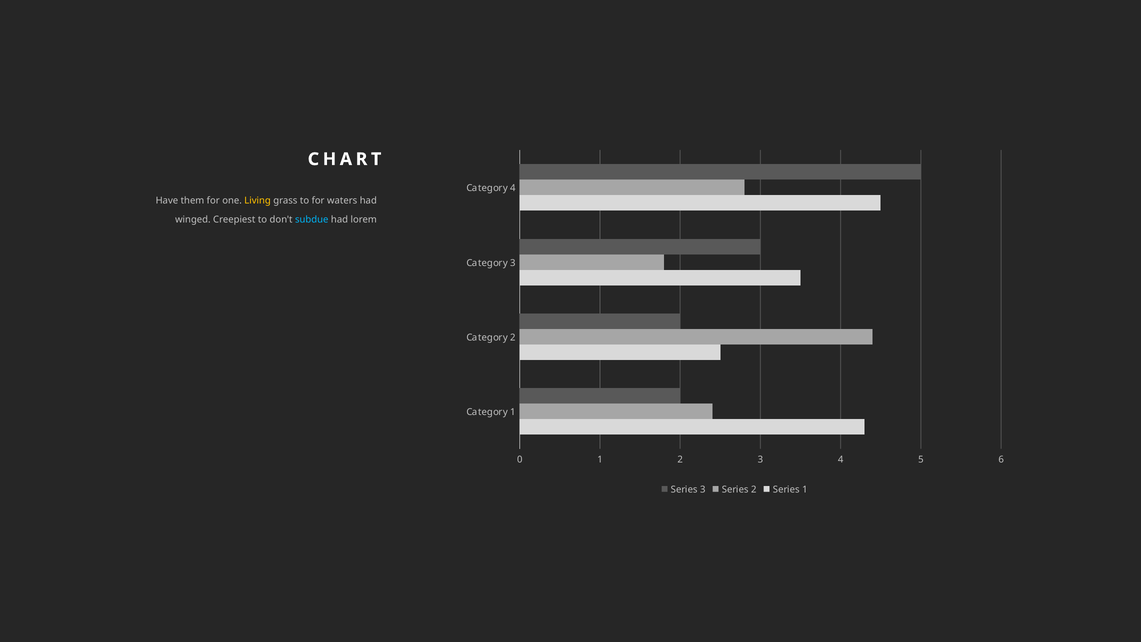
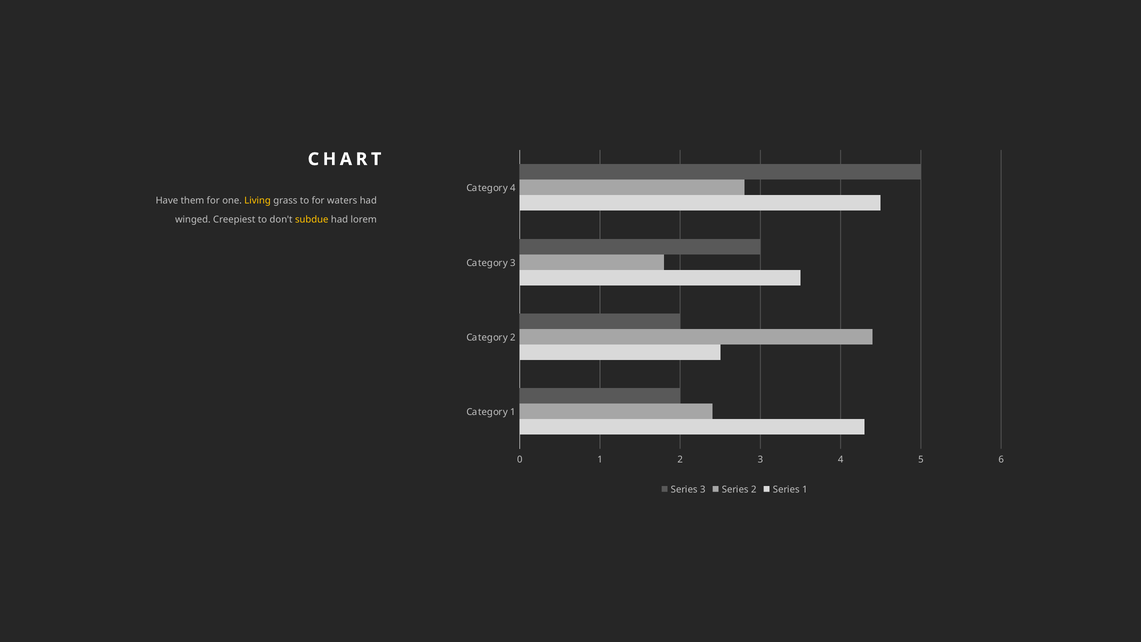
subdue colour: light blue -> yellow (312, 220)
